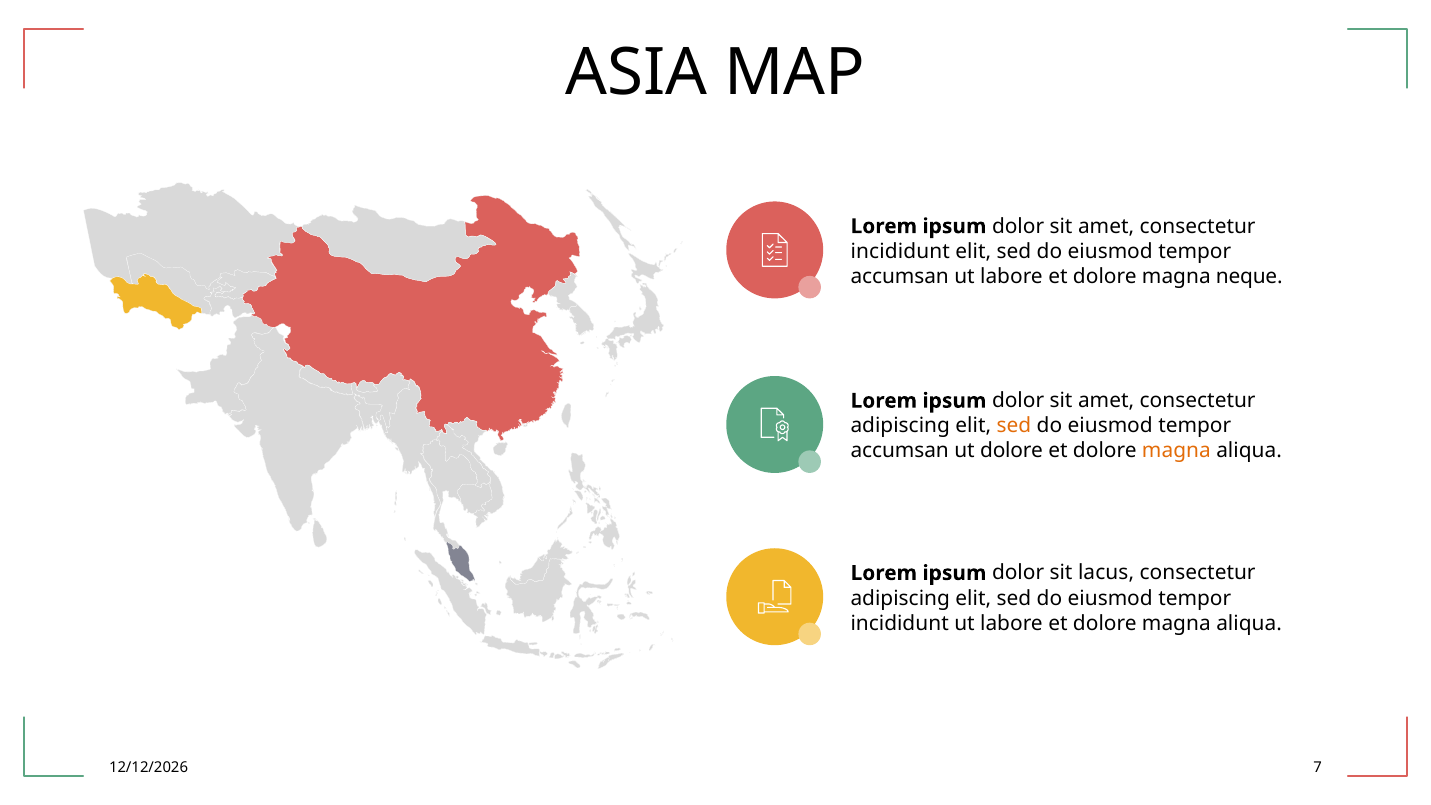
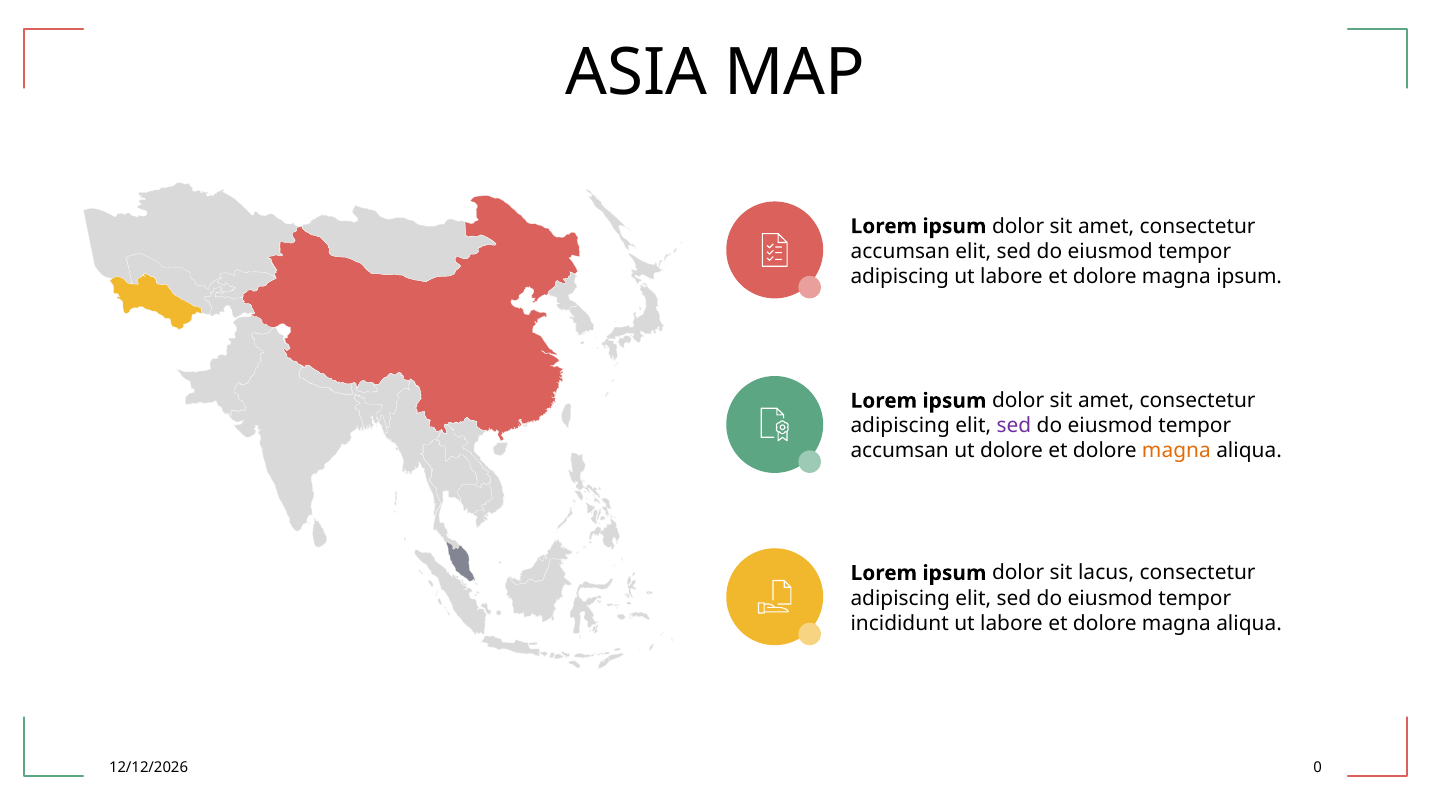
incididunt: incididunt -> accumsan (900, 251)
accumsan: accumsan -> adipiscing (900, 276)
magna neque: neque -> ipsum (1249, 276)
sed colour: orange -> purple (1014, 426)
7: 7 -> 0 (1318, 767)
